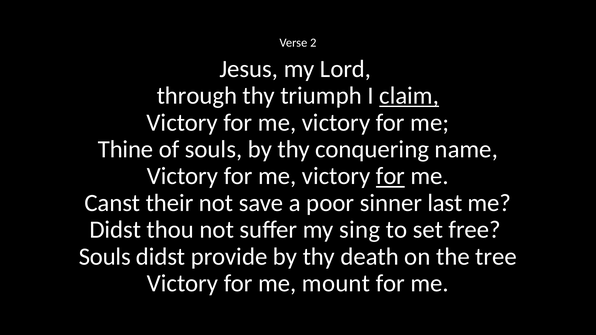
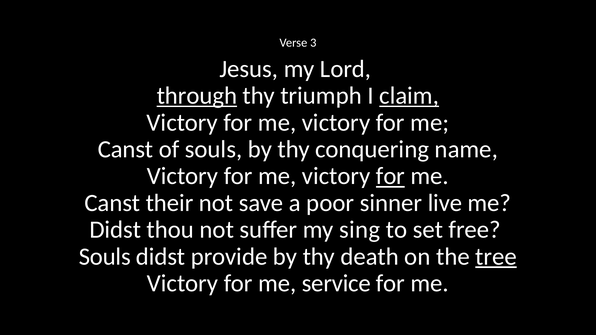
2: 2 -> 3 (313, 43)
through underline: none -> present (197, 96)
Thine: Thine -> Canst (126, 149)
last: last -> live (445, 203)
tree underline: none -> present (496, 257)
mount: mount -> service (336, 284)
